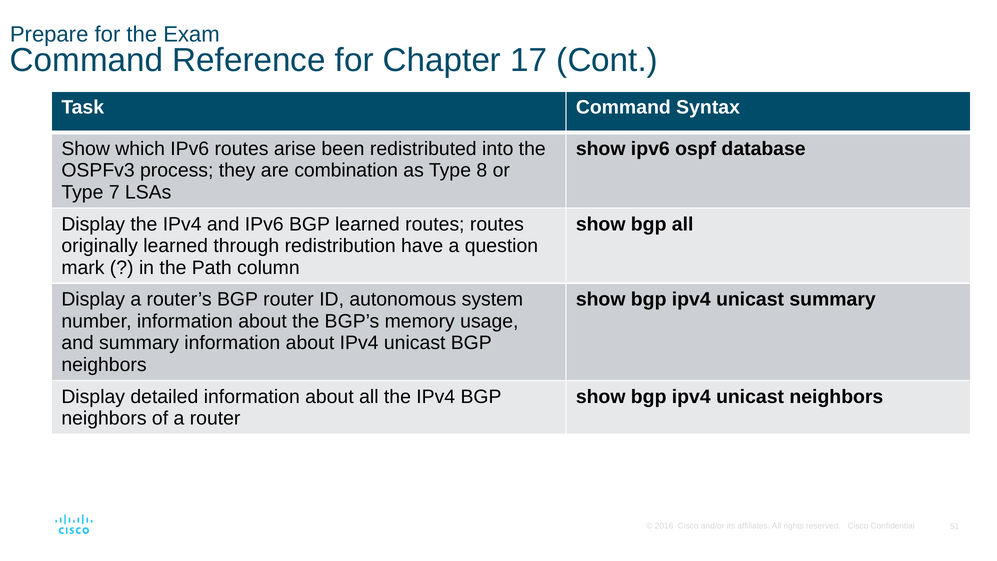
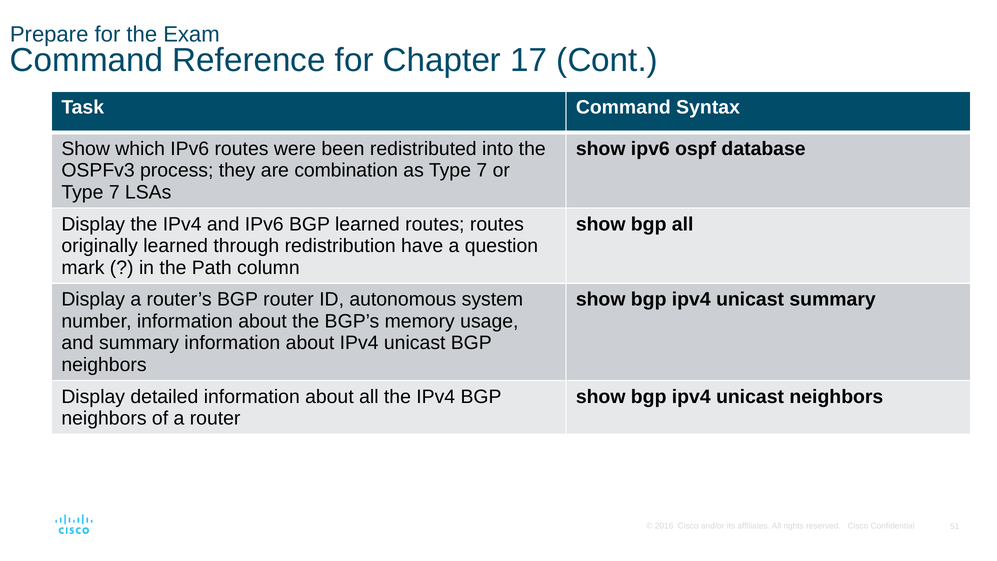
arise: arise -> were (295, 149)
as Type 8: 8 -> 7 (482, 170)
